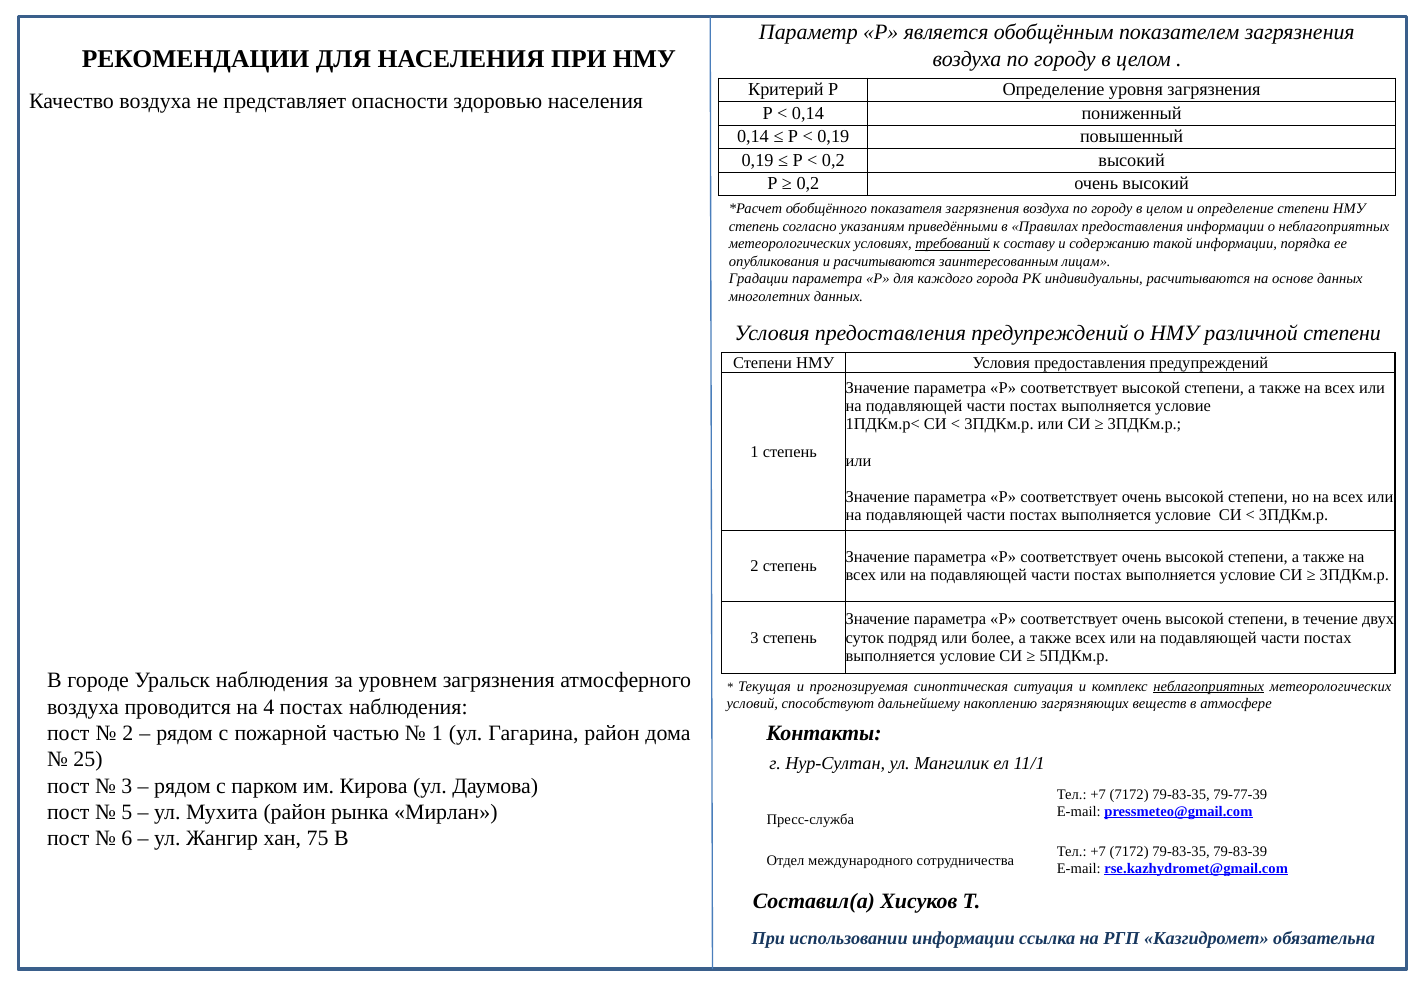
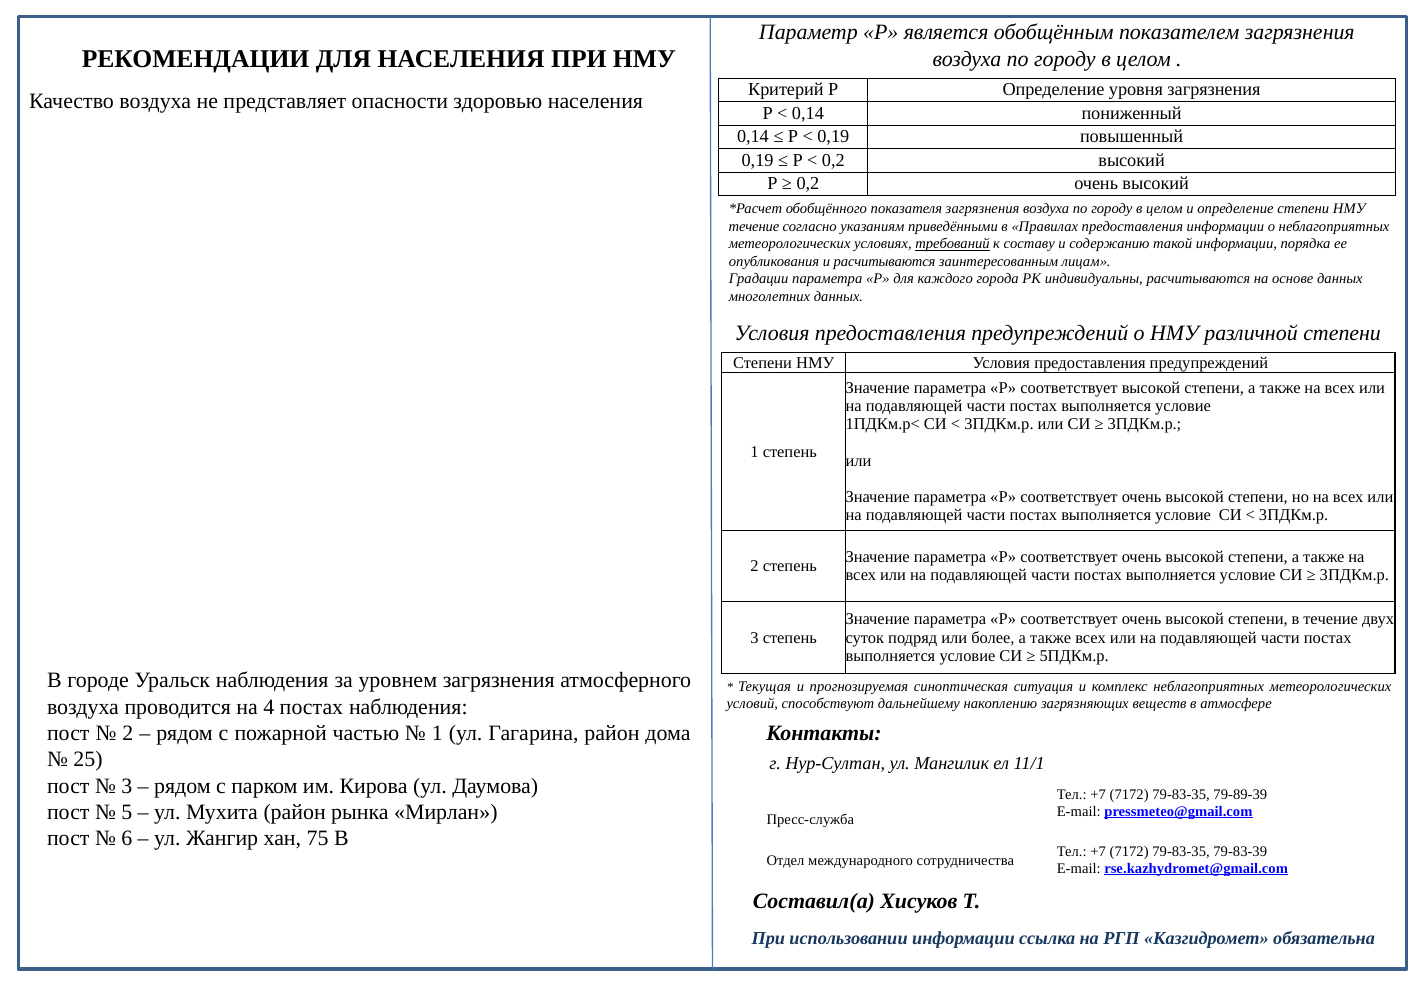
степень: степень -> течение (754, 226)
неблагоприятных underline: present -> none (1209, 687)
79-77-39: 79-77-39 -> 79-89-39 (1240, 796)
